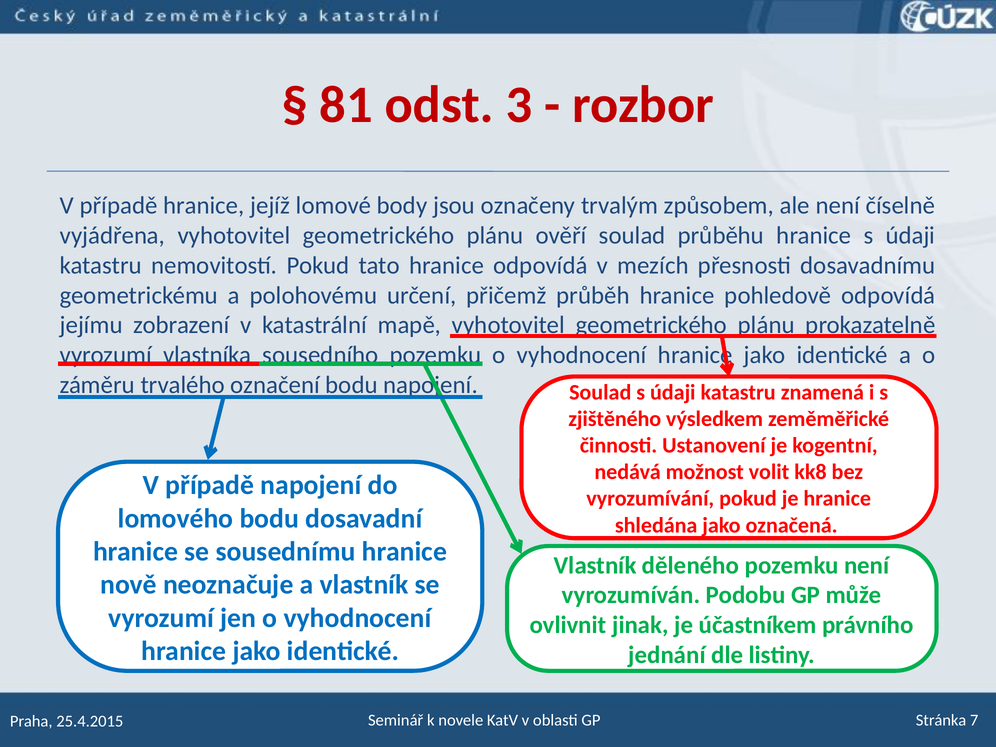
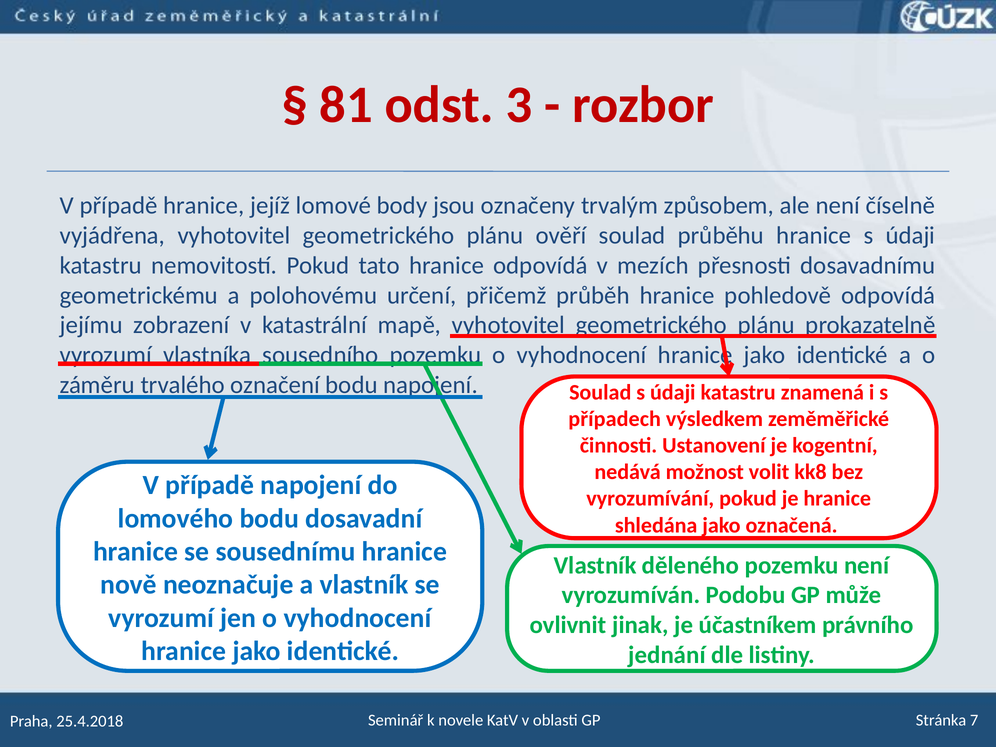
zjištěného: zjištěného -> případech (615, 419)
25.4.2015: 25.4.2015 -> 25.4.2018 (90, 721)
